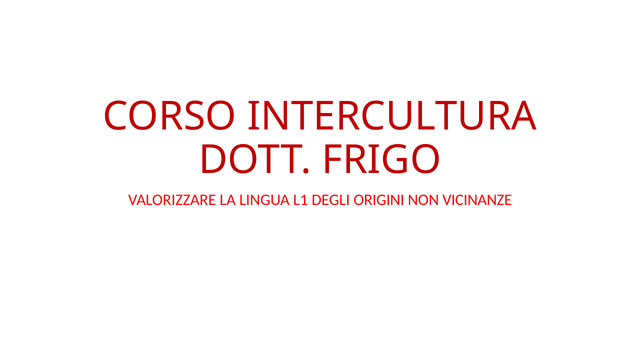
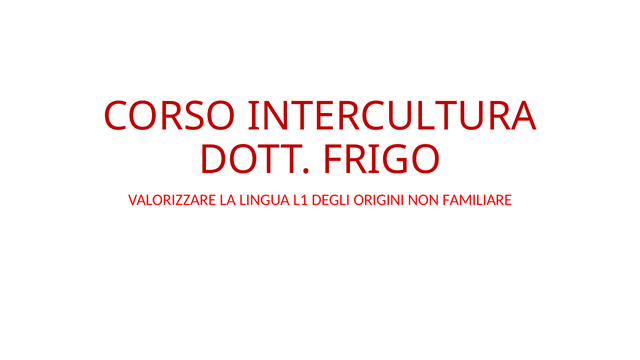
VICINANZE: VICINANZE -> FAMILIARE (477, 200)
